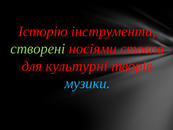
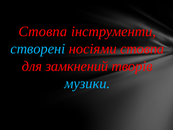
Історію: Історію -> Стовпа (43, 31)
створені colour: light green -> light blue (38, 49)
культурні: культурні -> замкнений (77, 66)
